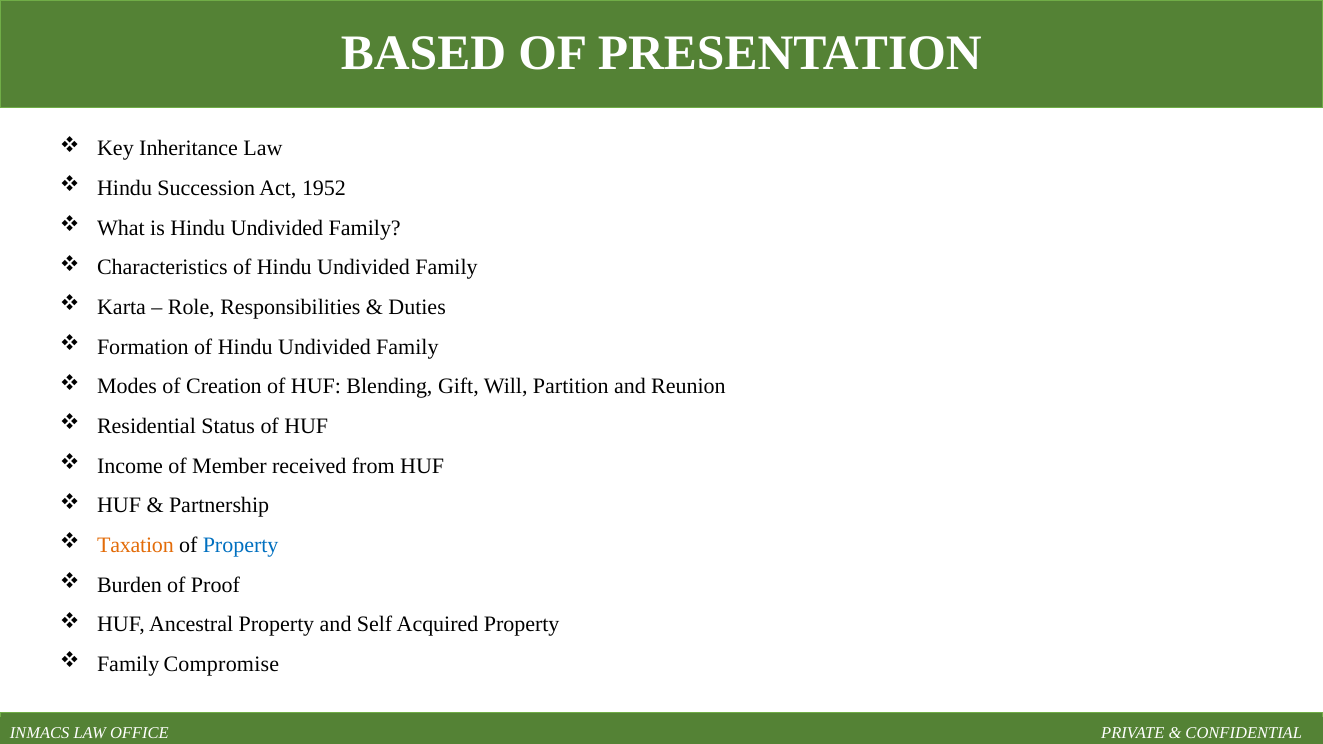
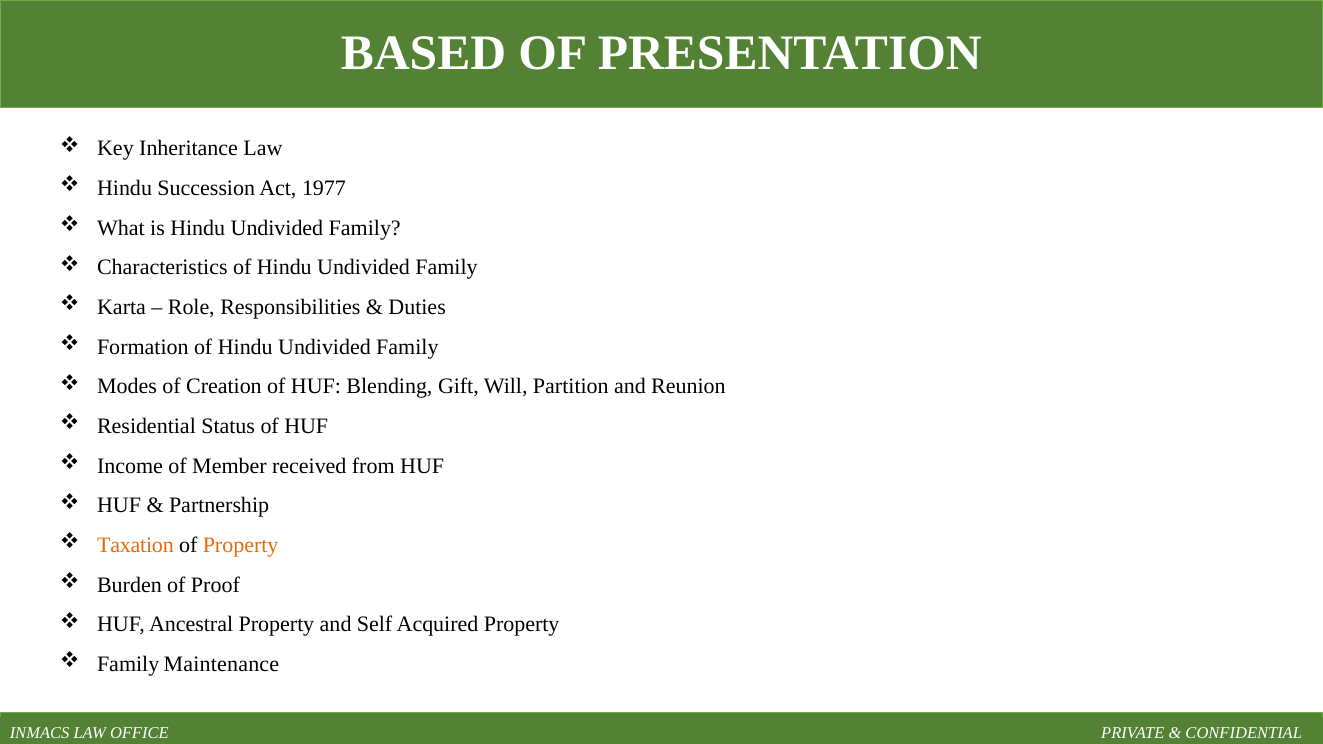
1952: 1952 -> 1977 (324, 188)
Property colour: blue -> orange (241, 545)
Compromise: Compromise -> Maintenance (221, 664)
